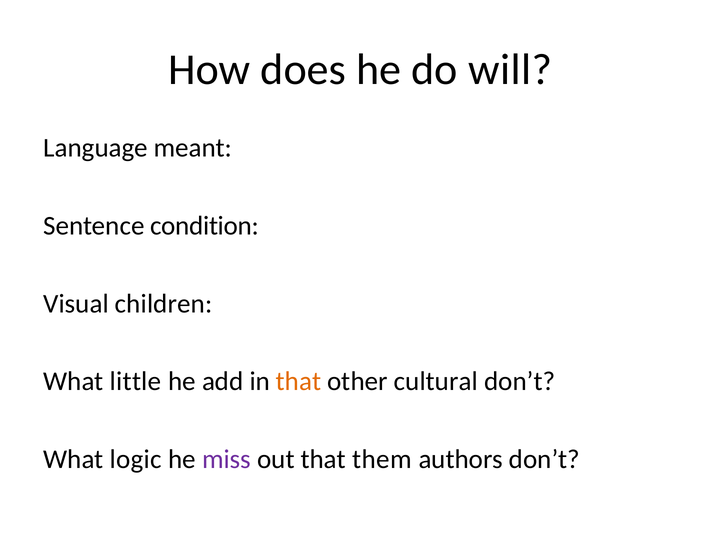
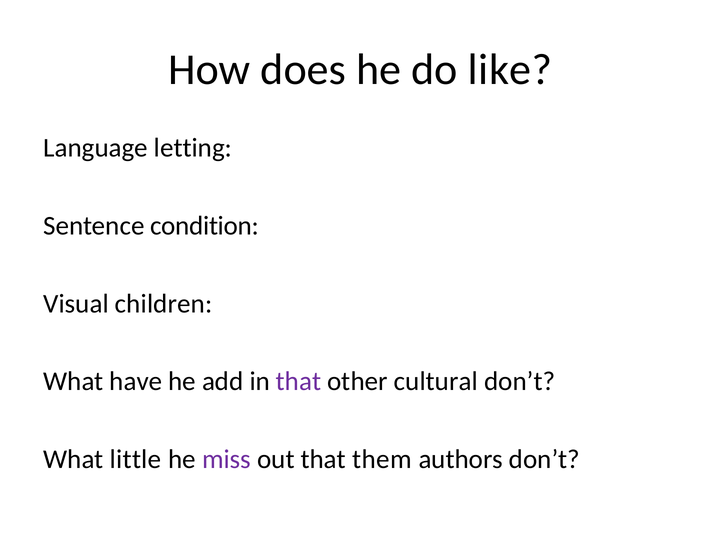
will: will -> like (510, 70)
meant: meant -> letting (193, 148)
little: little -> have (136, 382)
that colour: orange -> purple (299, 382)
logic: logic -> little (136, 460)
